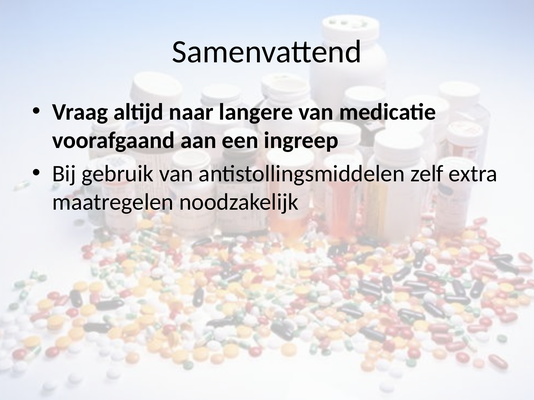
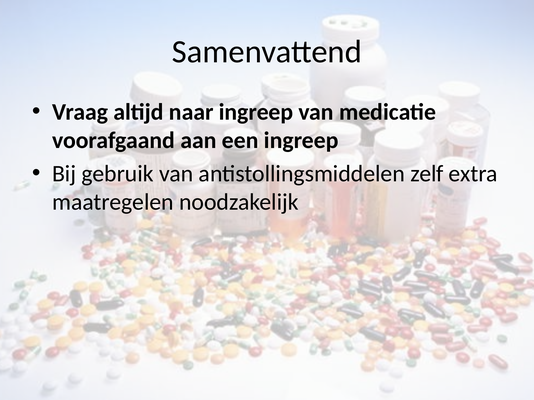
naar langere: langere -> ingreep (256, 112)
